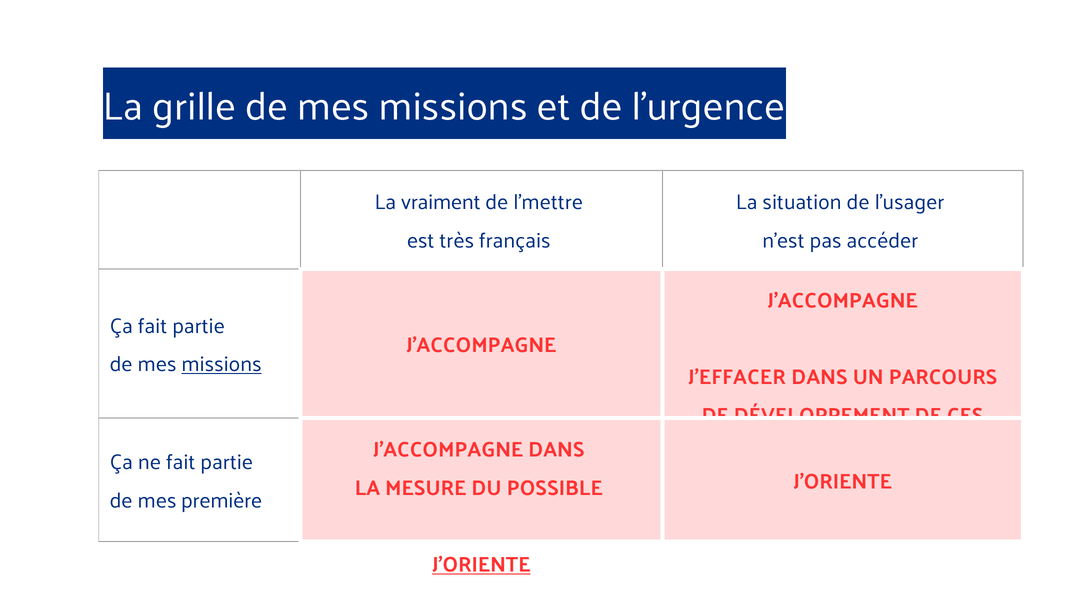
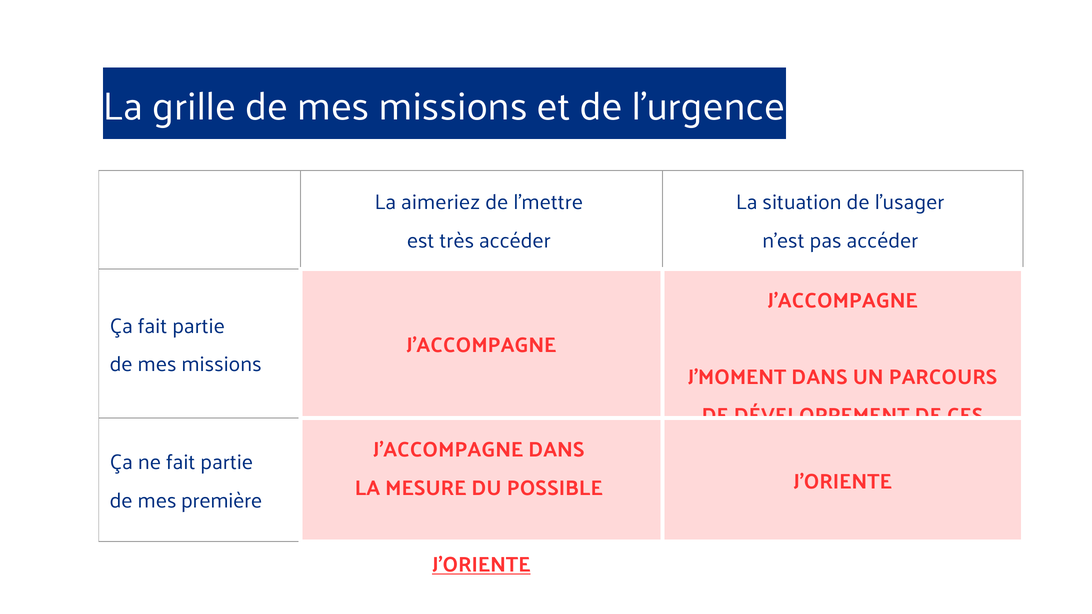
vraiment: vraiment -> aimeriez (441, 202)
très français: français -> accéder (515, 241)
missions underline: present -> none (222, 365)
J’EFFACER: J’EFFACER -> J’MOMENT (737, 378)
